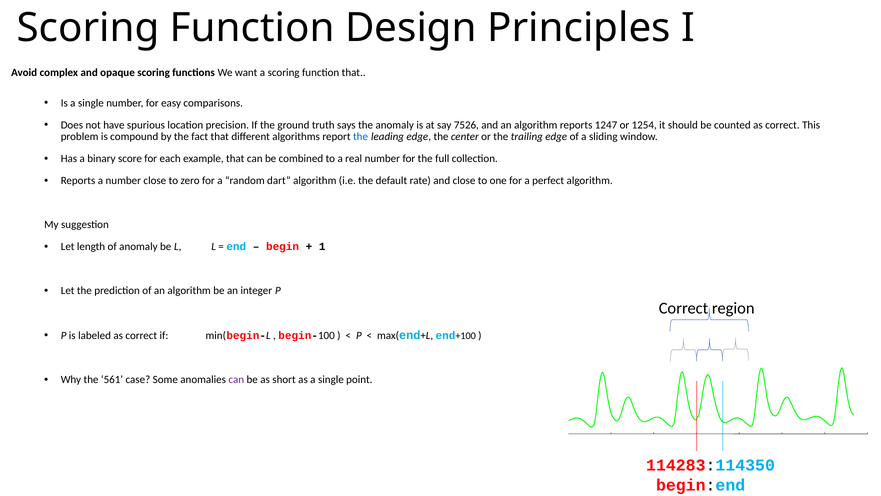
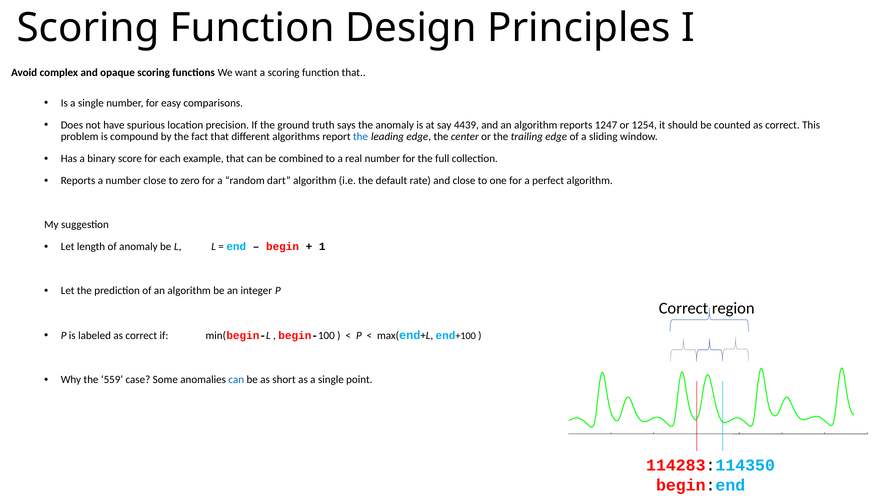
7526: 7526 -> 4439 (466, 125)
561: 561 -> 559 (112, 379)
can colour: purple -> blue (236, 379)
